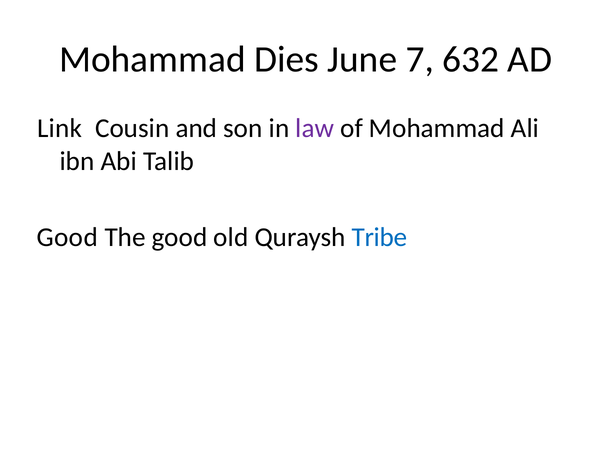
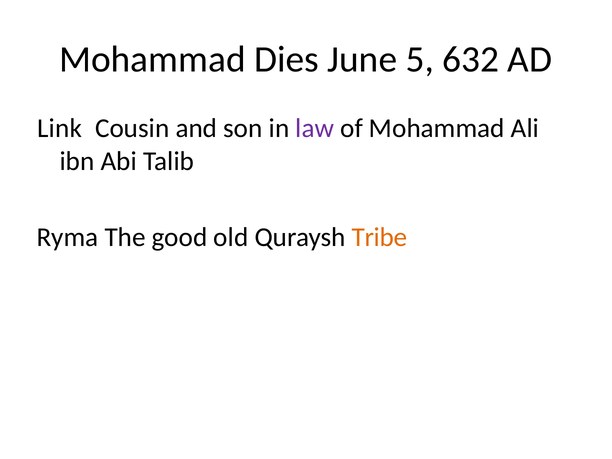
7: 7 -> 5 (420, 59)
Good: Good -> Ryma (68, 237)
Tribe colour: blue -> orange (379, 237)
